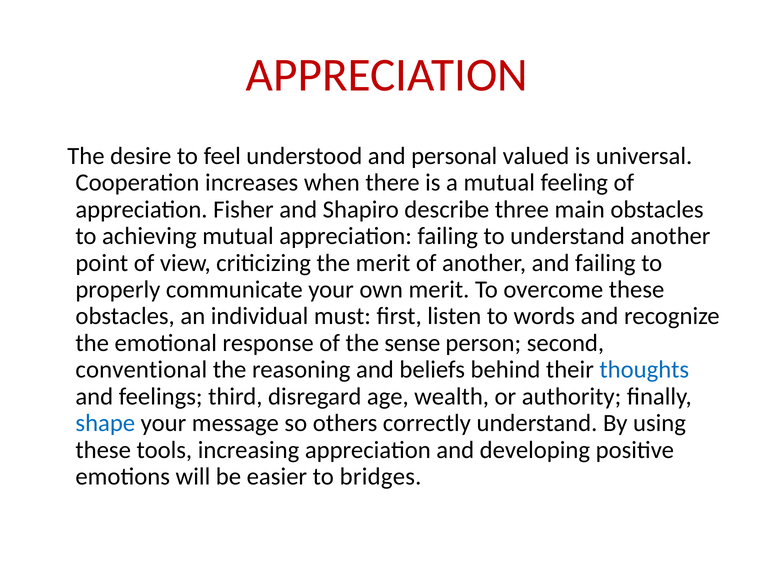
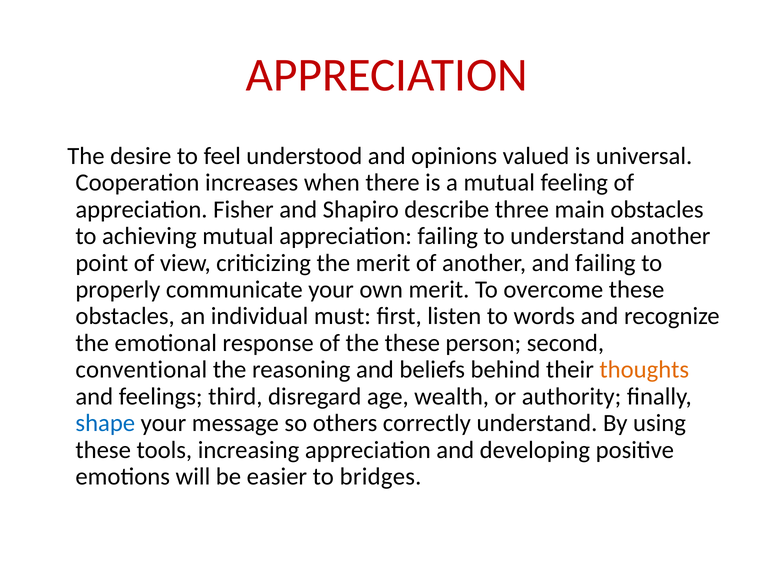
personal: personal -> opinions (454, 156)
the sense: sense -> these (412, 343)
thoughts colour: blue -> orange (644, 369)
